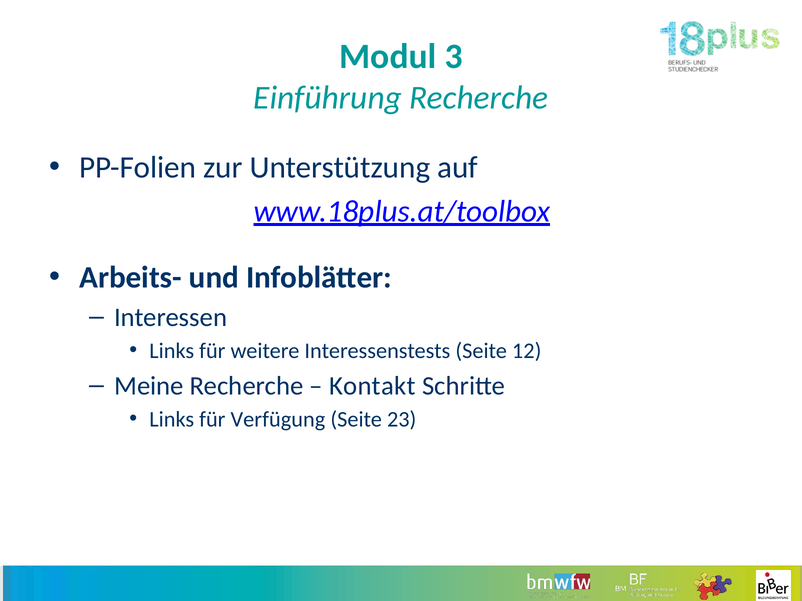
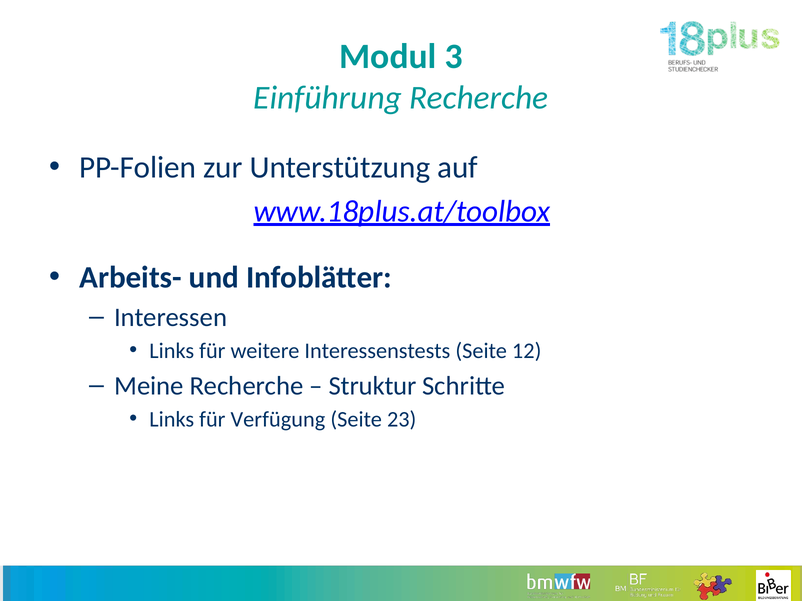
Kontakt: Kontakt -> Struktur (373, 386)
